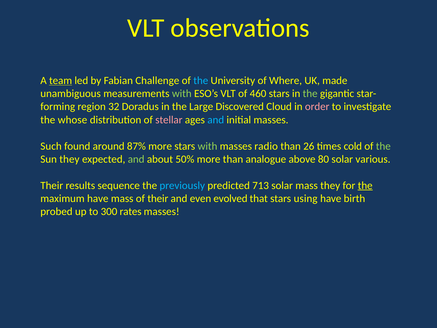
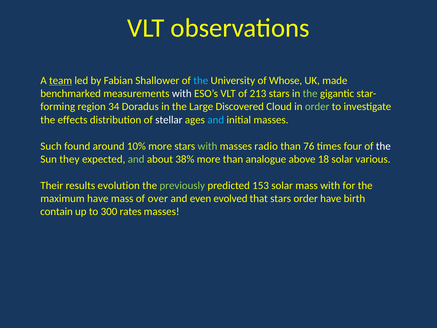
Challenge: Challenge -> Shallower (157, 80)
Where: Where -> Whose (286, 80)
unambiguous: unambiguous -> benchmarked (71, 94)
with colour: light green -> white (182, 94)
460: 460 -> 213 (258, 94)
32: 32 -> 34 (114, 107)
order colour: pink -> light green (317, 107)
whose: whose -> effects (73, 120)
stellar colour: pink -> white (169, 120)
87%: 87% -> 10% (136, 146)
26: 26 -> 76 (309, 146)
cold: cold -> four (353, 146)
the colour: light green -> white (383, 146)
50%: 50% -> 38% (185, 159)
80: 80 -> 18 (323, 159)
sequence: sequence -> evolution (119, 185)
previously colour: light blue -> light green (182, 185)
713: 713 -> 153 (261, 185)
mass they: they -> with (330, 185)
the underline: present -> none (365, 185)
of their: their -> over (158, 198)
stars using: using -> order (306, 198)
probed: probed -> contain (57, 212)
